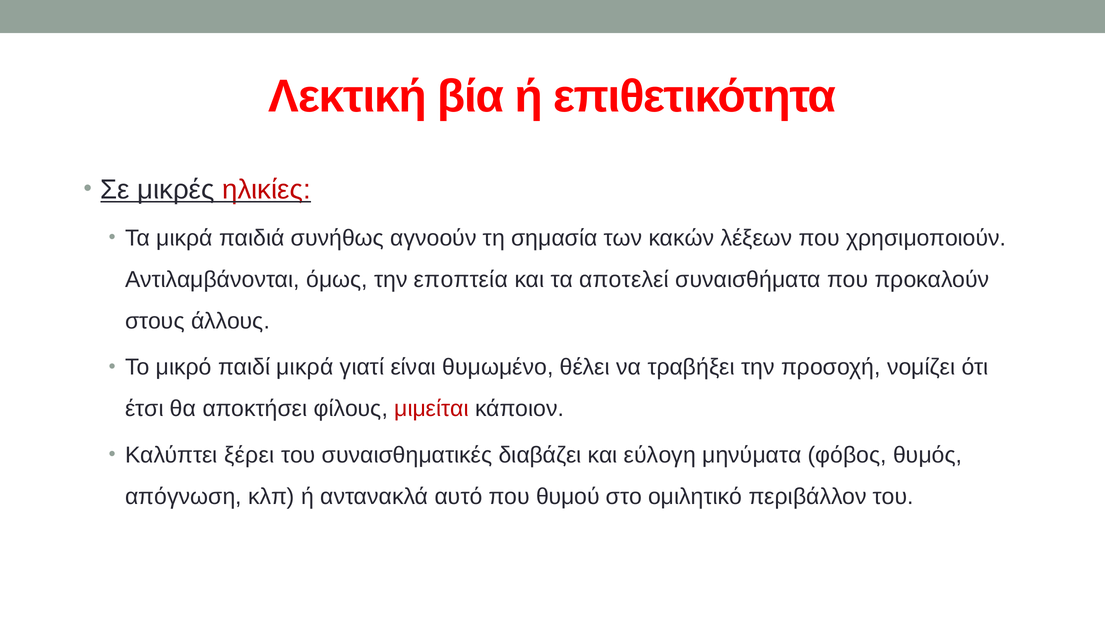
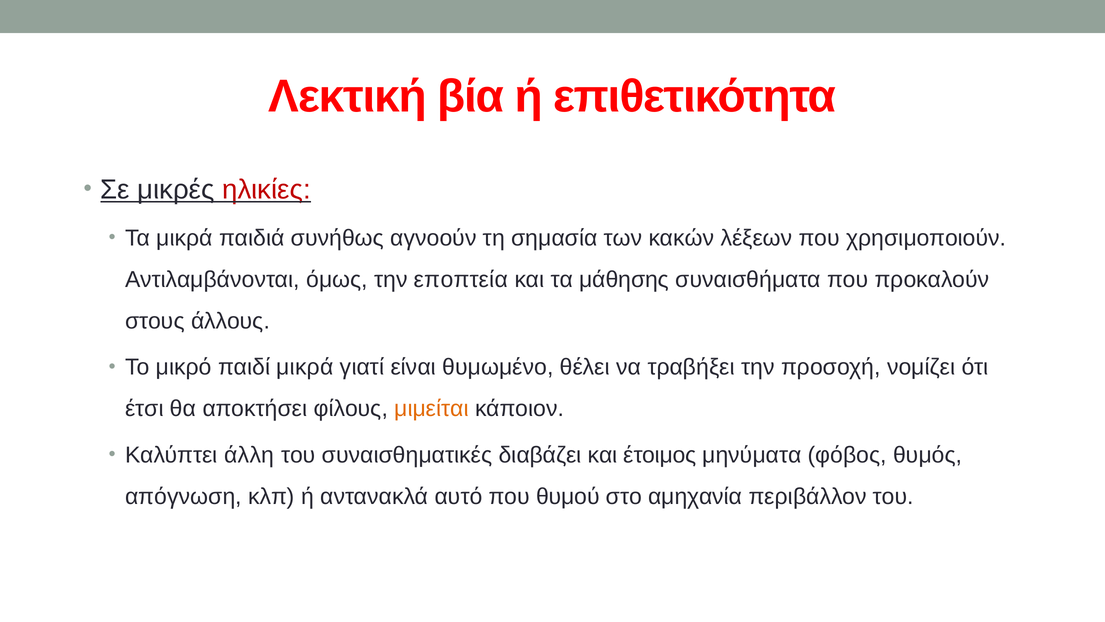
αποτελεί: αποτελεί -> μάθησης (624, 279)
μιμείται colour: red -> orange (432, 409)
ξέρει: ξέρει -> άλλη (249, 455)
εύλογη: εύλογη -> έτοιμος (660, 455)
ομιλητικό: ομιλητικό -> αμηχανία (695, 496)
